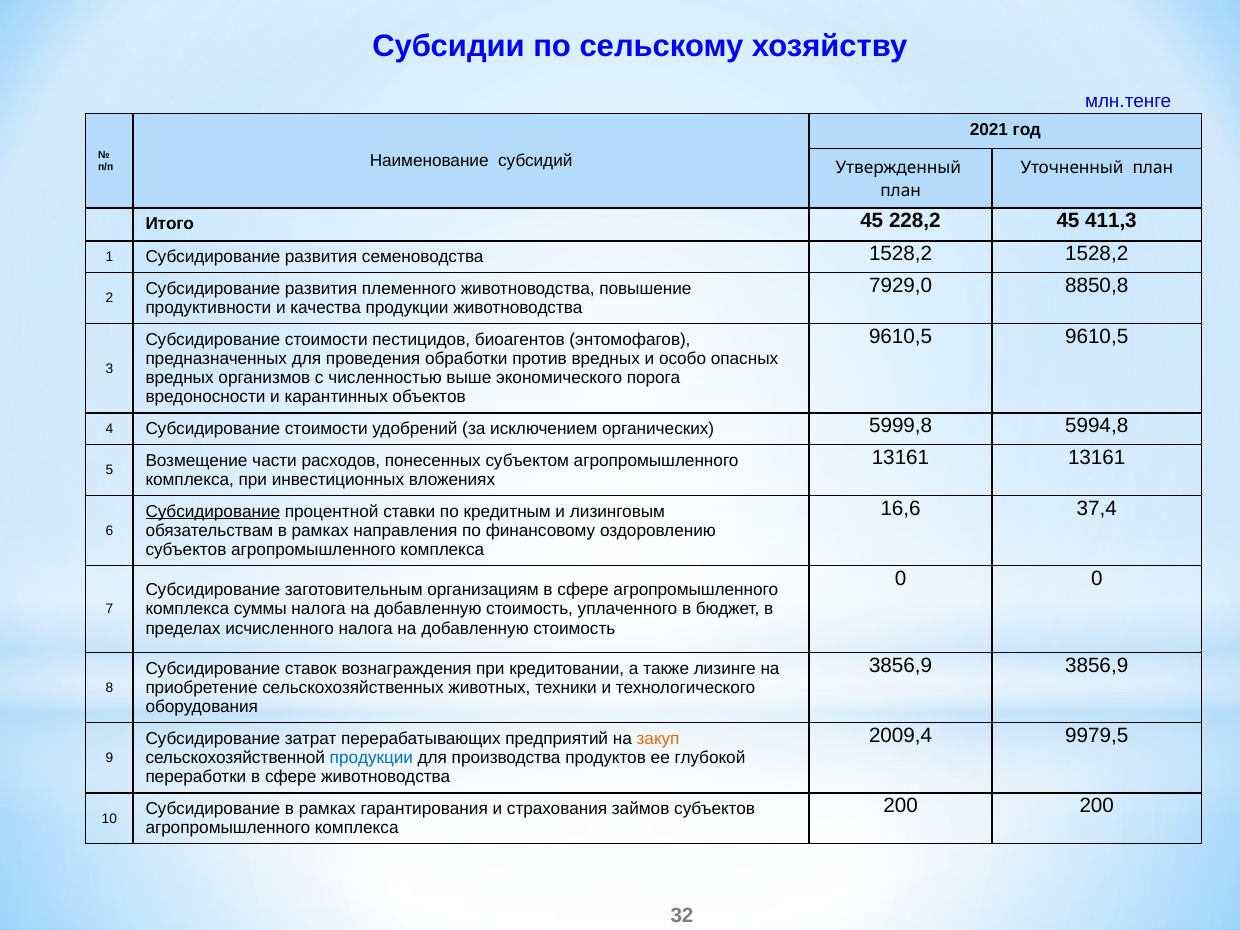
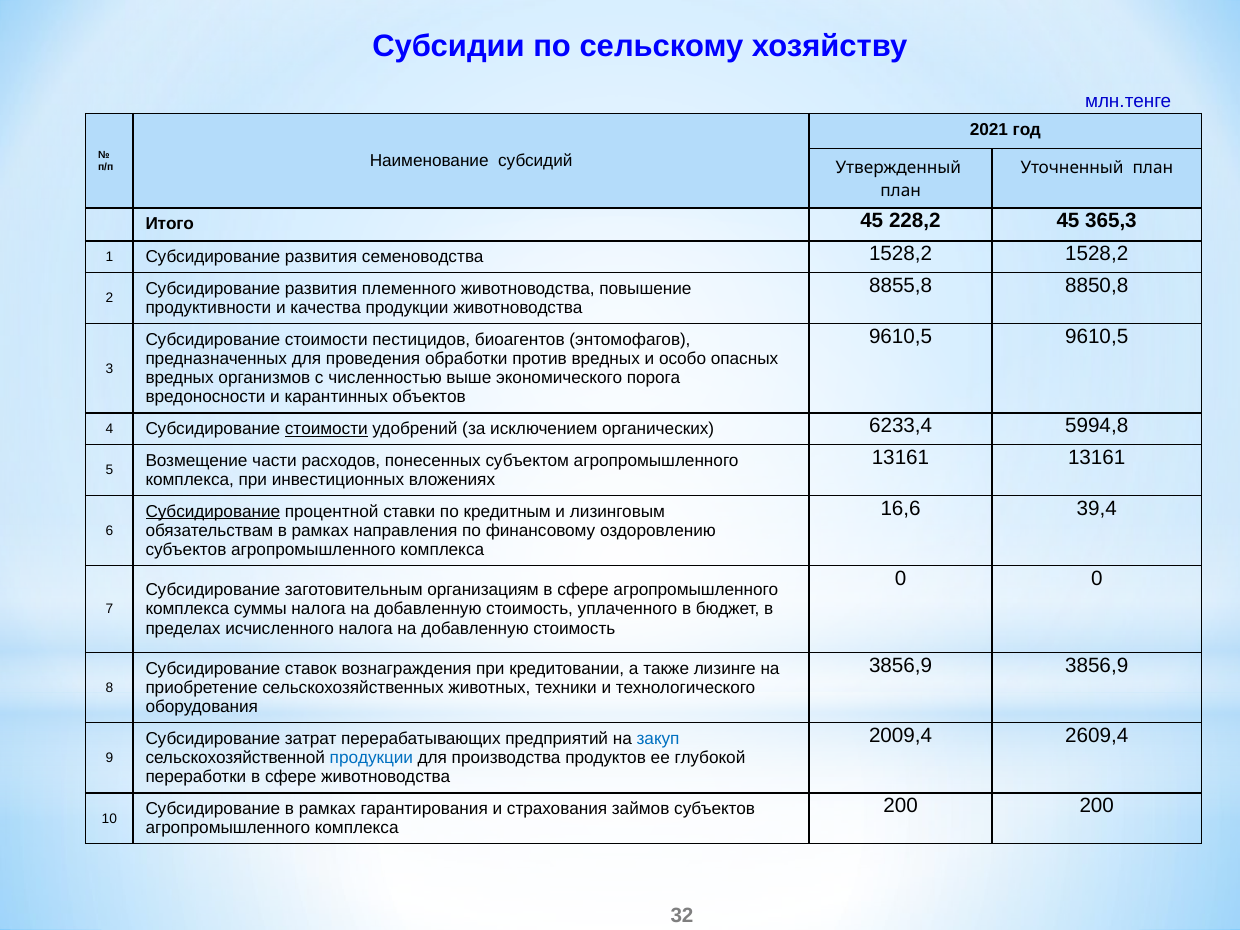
411,3: 411,3 -> 365,3 (1111, 221)
7929,0: 7929,0 -> 8855,8 (901, 286)
стоимости underline: none -> present (326, 429)
5999,8: 5999,8 -> 6233,4 (901, 426)
37,4: 37,4 -> 39,4 (1097, 509)
9979,5: 9979,5 -> 2609,4 (1097, 736)
закуп colour: orange -> blue (658, 739)
